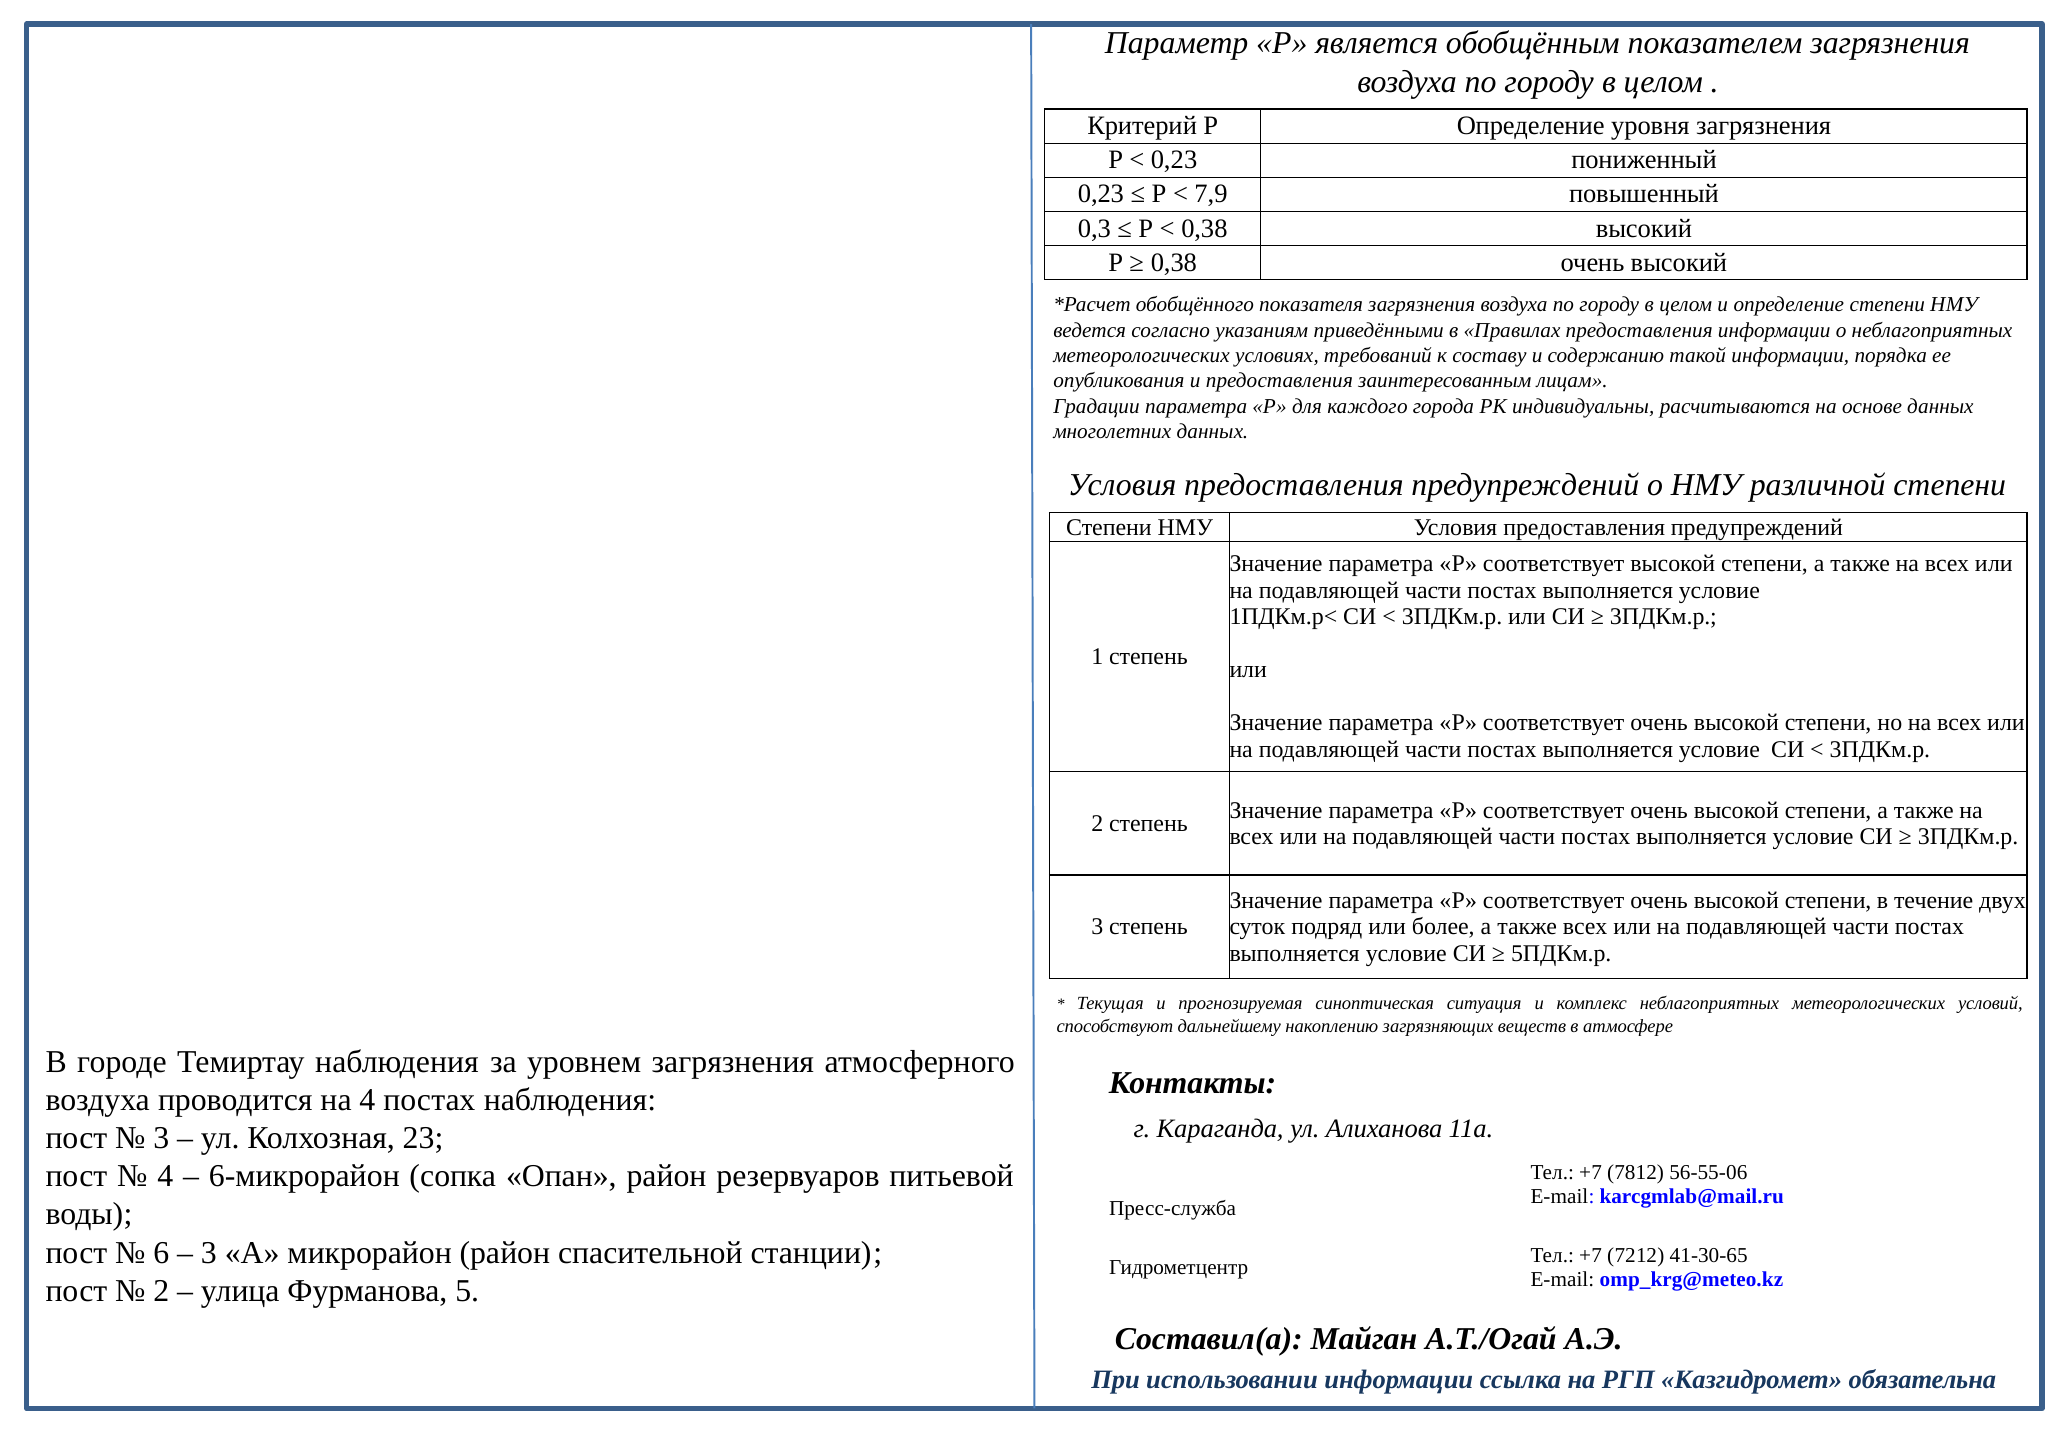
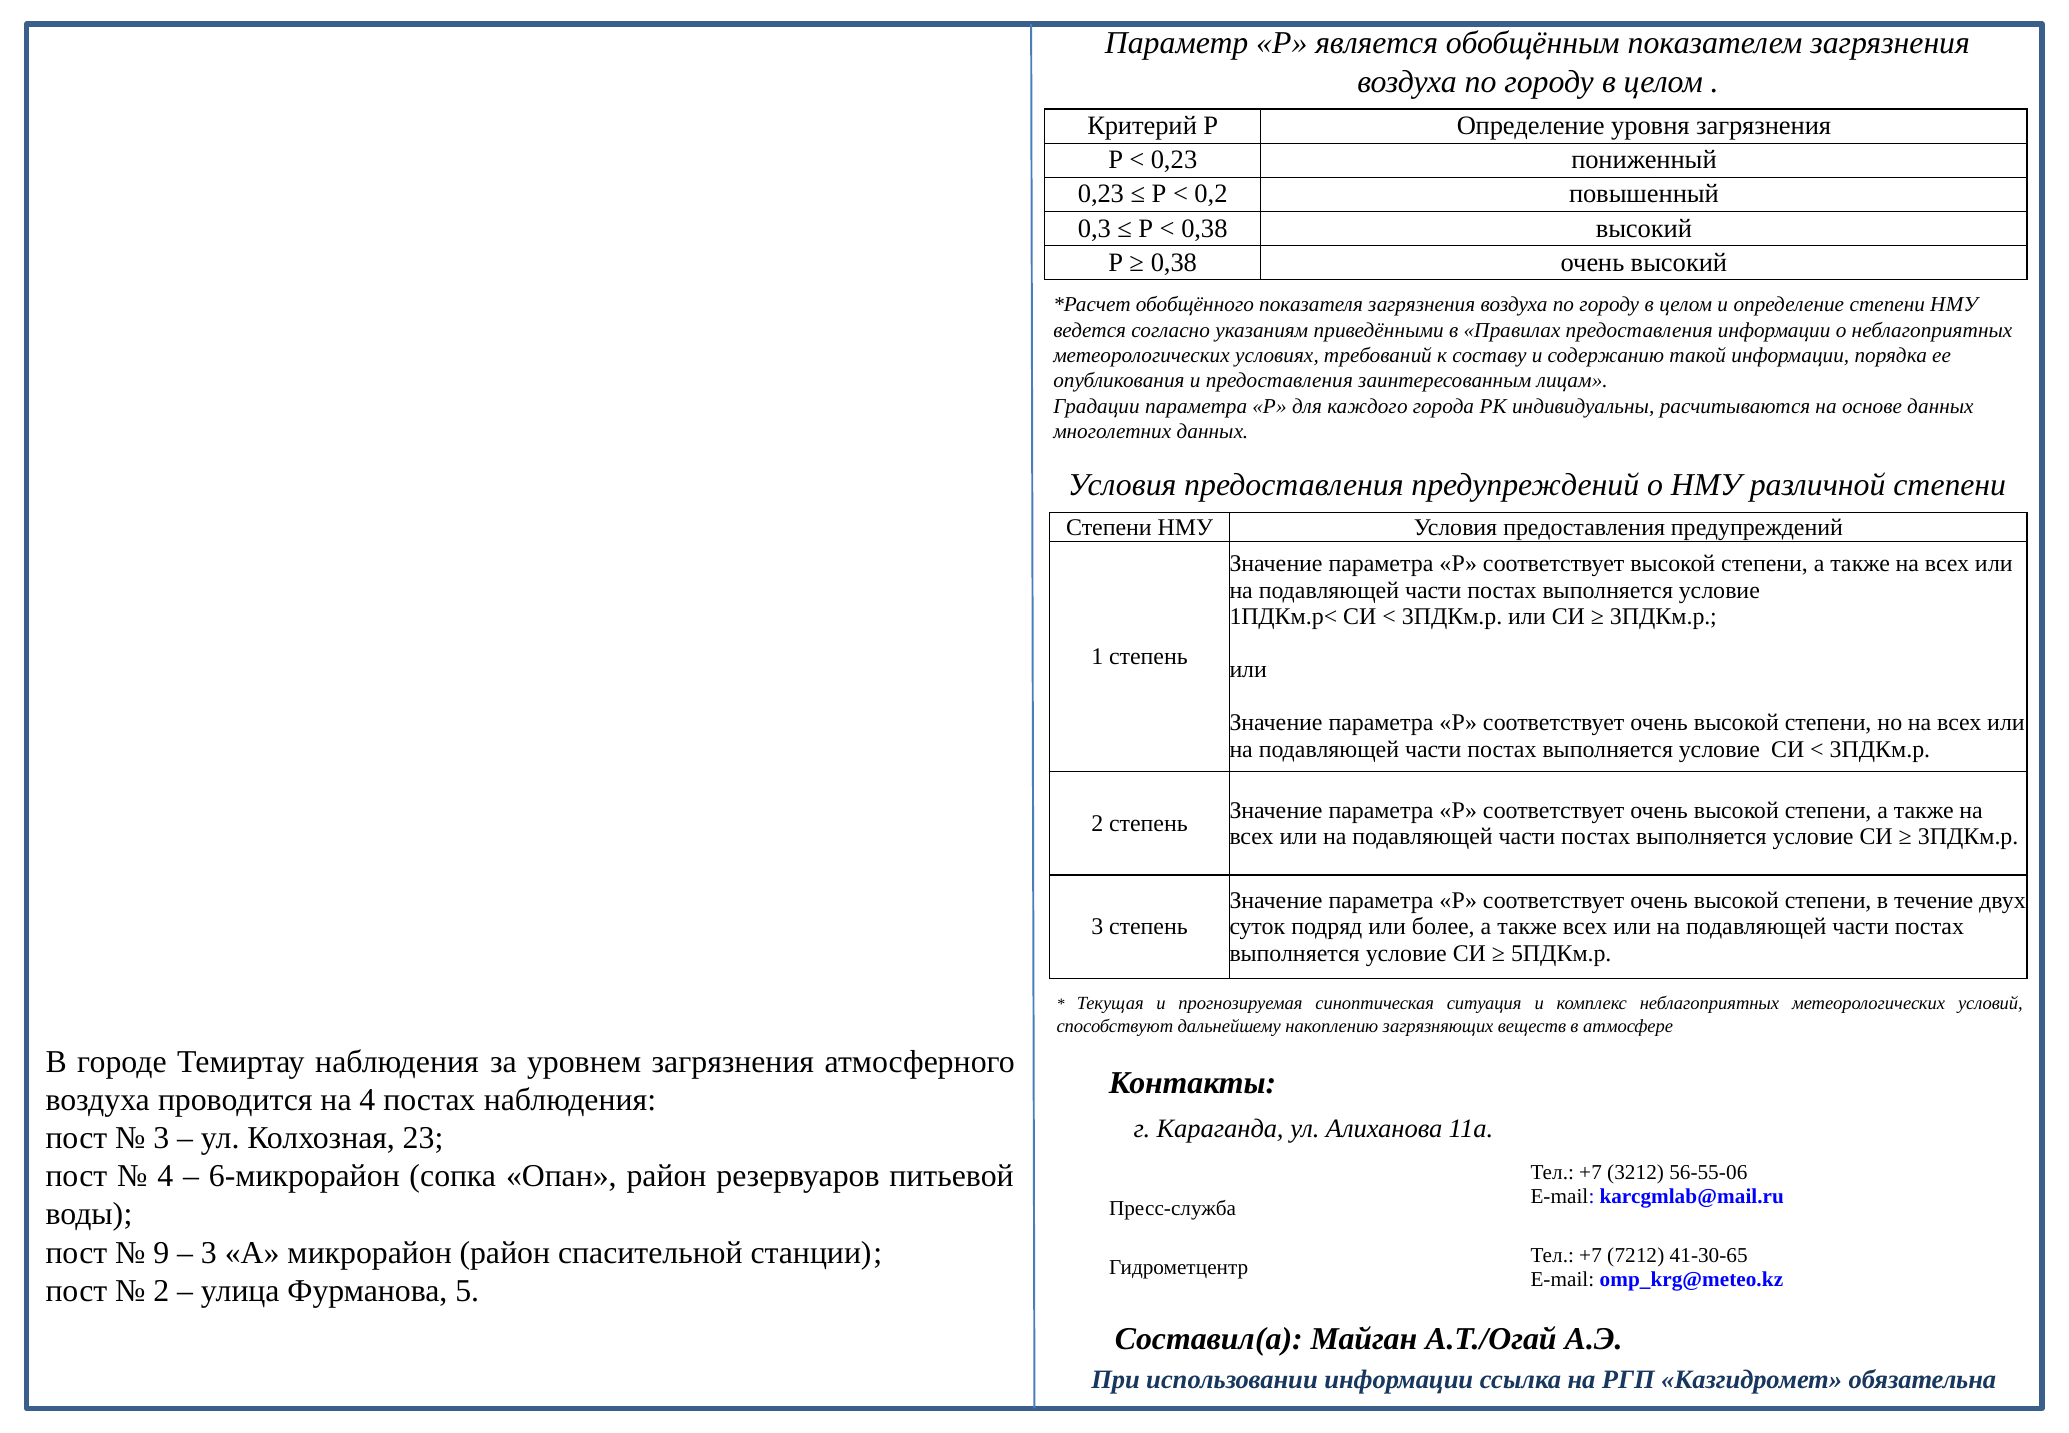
7,9: 7,9 -> 0,2 (1211, 194)
7812: 7812 -> 3212 (1636, 1172)
6: 6 -> 9 (161, 1252)
